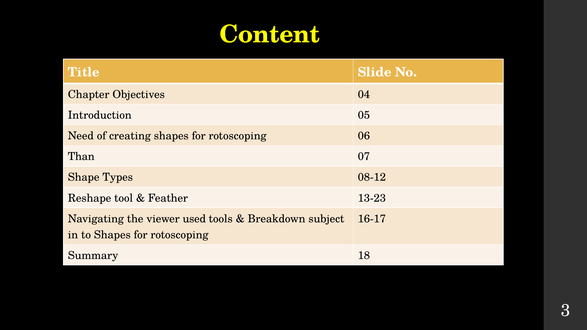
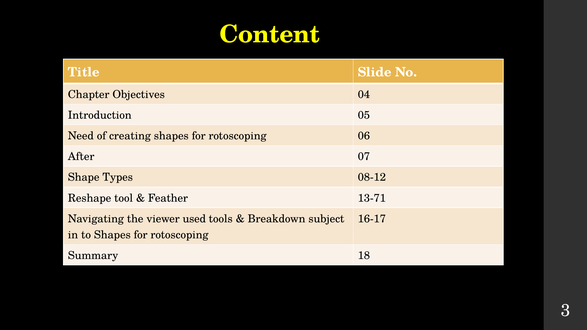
Than: Than -> After (81, 157)
13-23: 13-23 -> 13-71 (372, 198)
